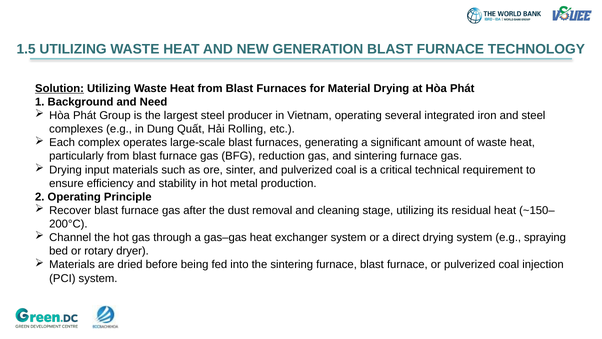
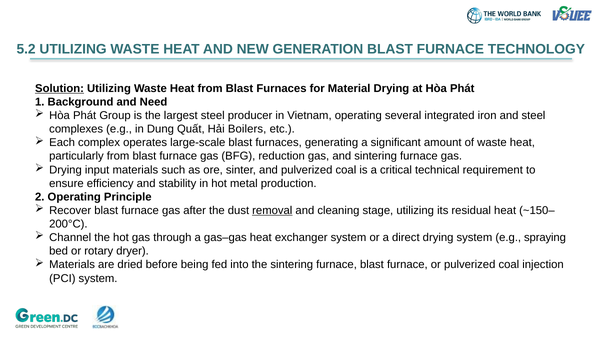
1.5: 1.5 -> 5.2 (26, 49)
Rolling: Rolling -> Boilers (247, 129)
removal underline: none -> present (272, 210)
